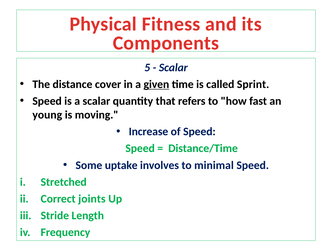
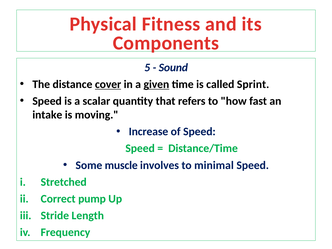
Scalar: Scalar -> Sound (173, 67)
cover underline: none -> present (108, 84)
young: young -> intake (47, 115)
uptake: uptake -> muscle (121, 165)
joints: joints -> pump (92, 199)
